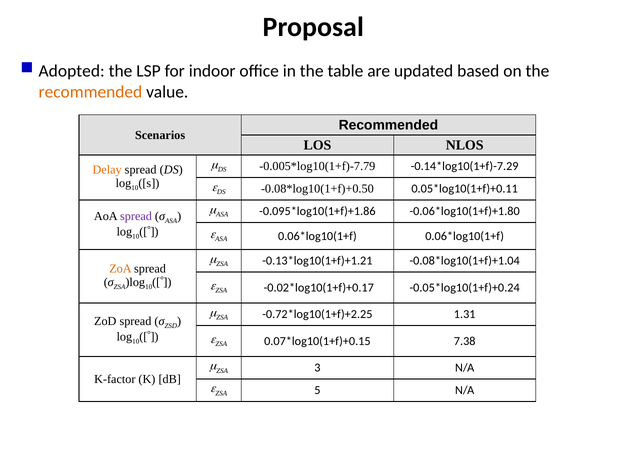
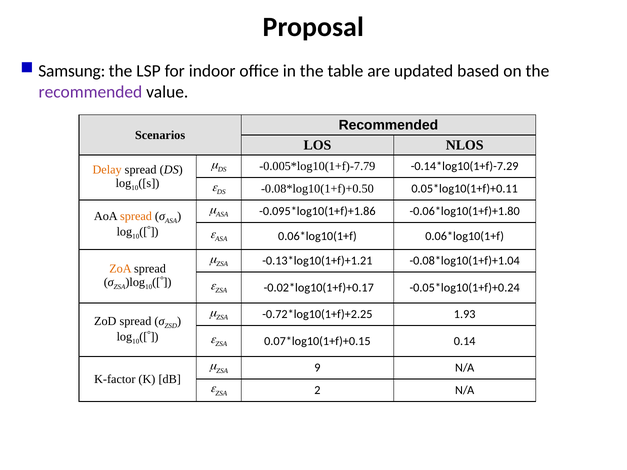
Adopted: Adopted -> Samsung (72, 71)
recommended colour: orange -> purple (90, 92)
spread colour: purple -> orange (136, 216)
1.31: 1.31 -> 1.93 (465, 315)
7.38: 7.38 -> 0.14 (465, 341)
3: 3 -> 9 (317, 368)
5: 5 -> 2 (317, 391)
